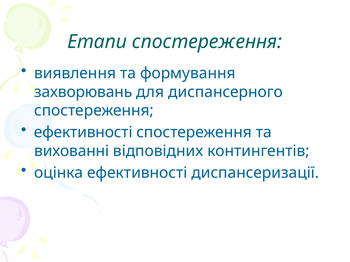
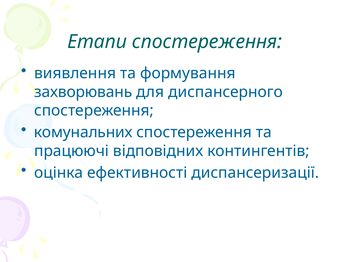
ефективності: ефективності -> комунальних (83, 133)
вихованні: вихованні -> працюючі (72, 151)
